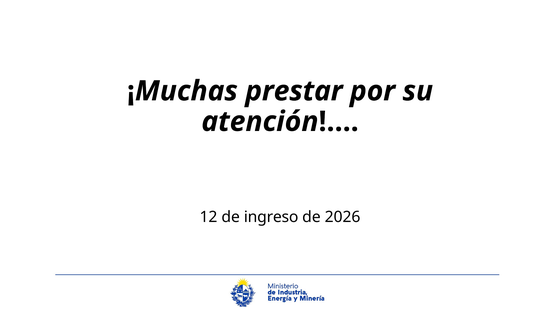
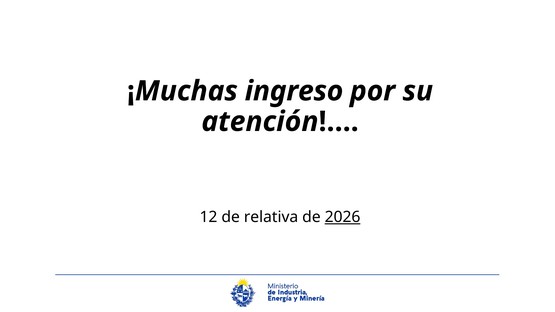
prestar: prestar -> ingreso (294, 91)
ingreso: ingreso -> relativa (271, 217)
2026 underline: none -> present (343, 217)
